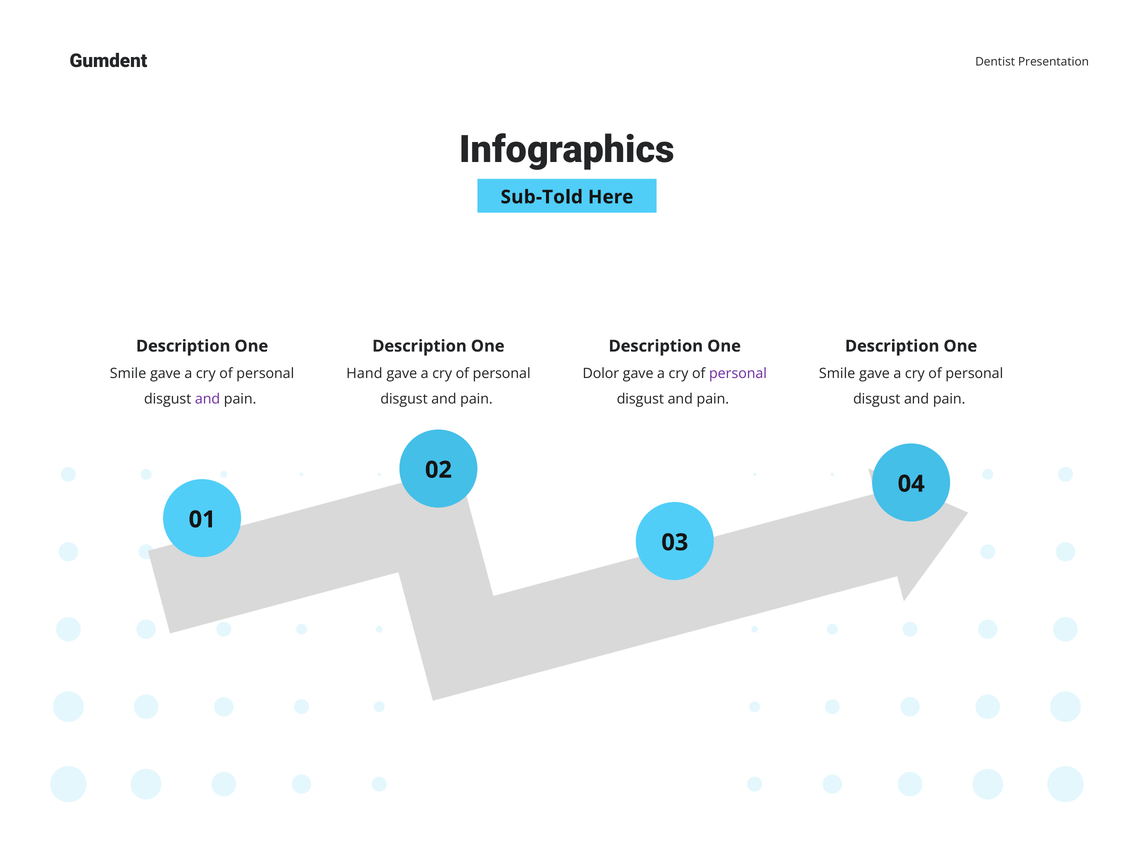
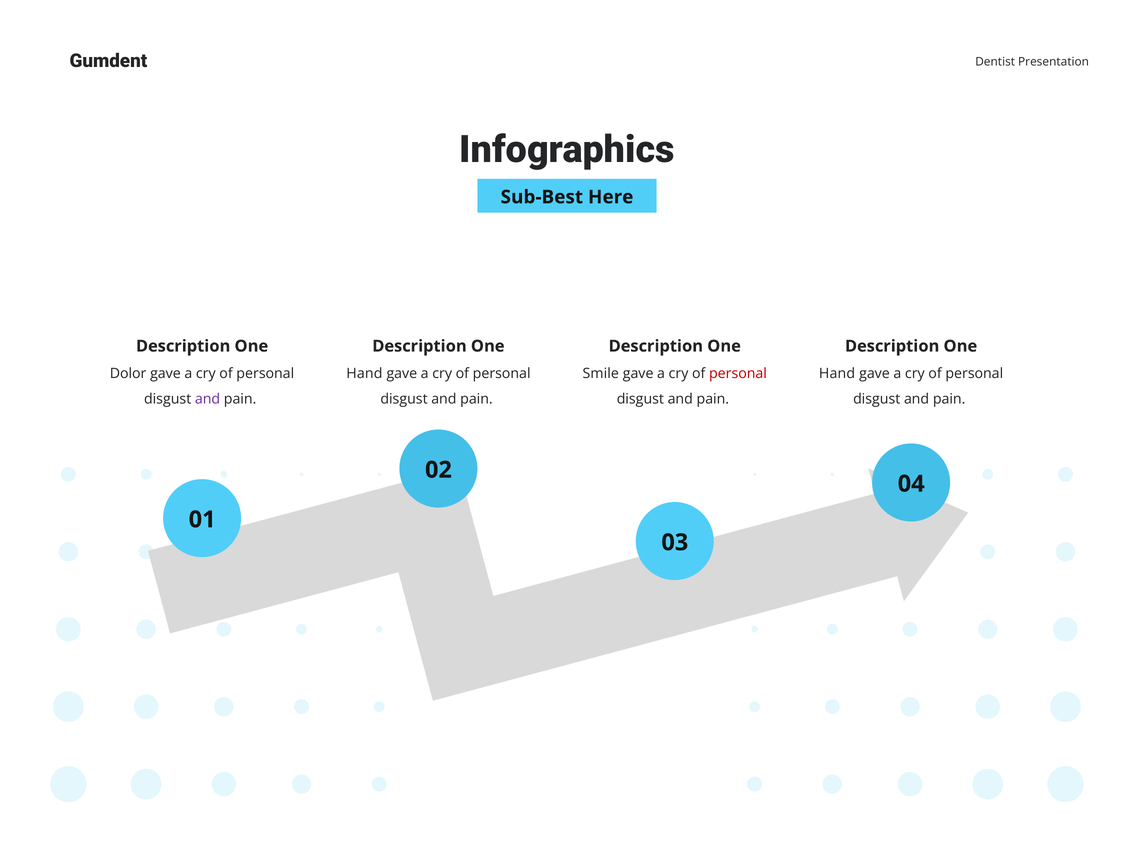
Sub-Told: Sub-Told -> Sub-Best (542, 197)
Smile: Smile -> Dolor (128, 373)
Dolor: Dolor -> Smile (601, 373)
personal colour: purple -> red (738, 373)
Smile: Smile -> Hand (837, 373)
